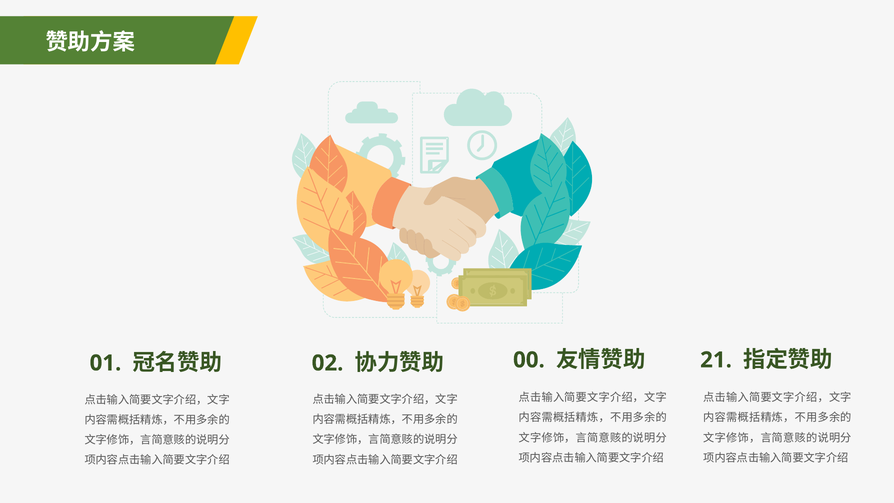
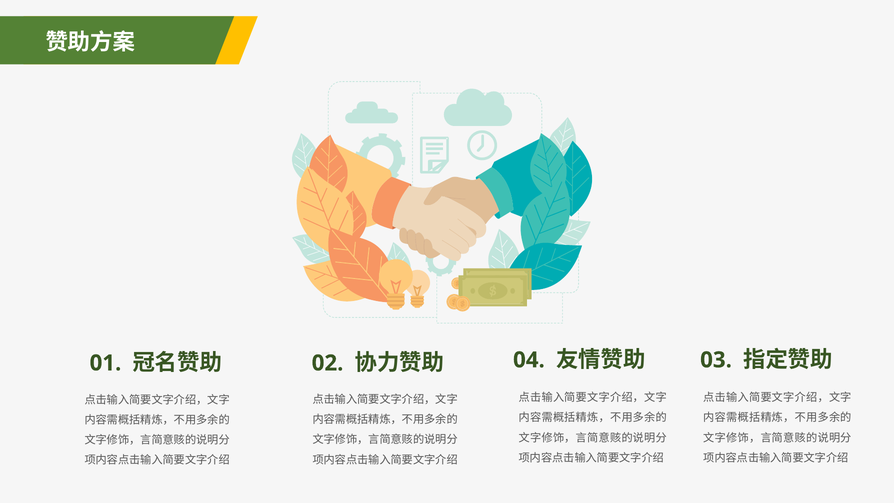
00: 00 -> 04 (529, 360)
21: 21 -> 03 (716, 360)
